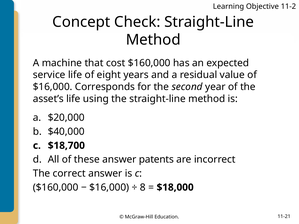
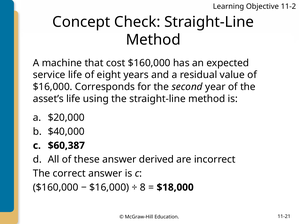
$18,700: $18,700 -> $60,387 (66, 146)
patents: patents -> derived (156, 160)
